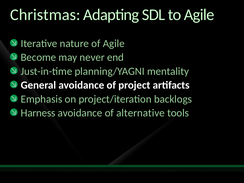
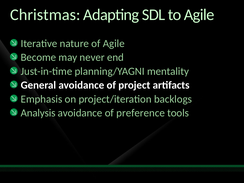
Harness: Harness -> Analysis (38, 113)
alternative: alternative -> preference (141, 113)
